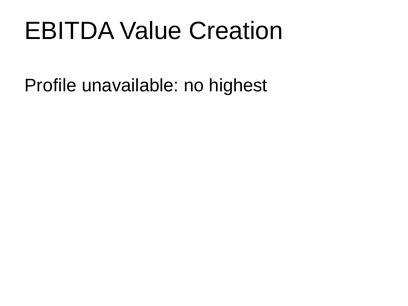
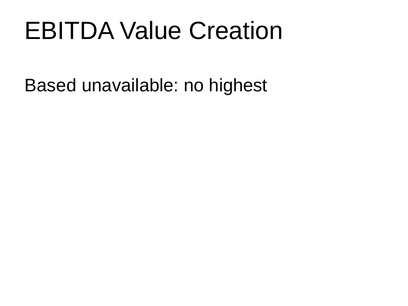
Profile: Profile -> Based (51, 86)
